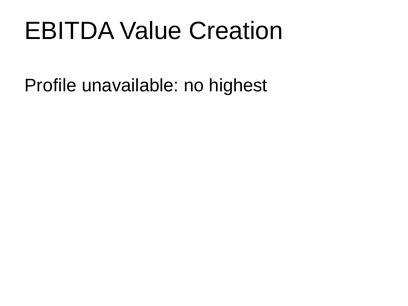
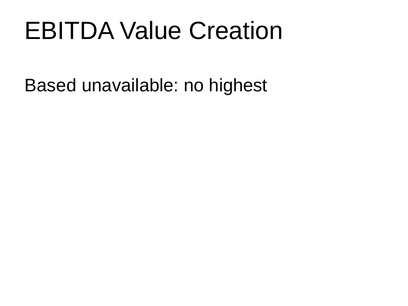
Profile: Profile -> Based (51, 86)
